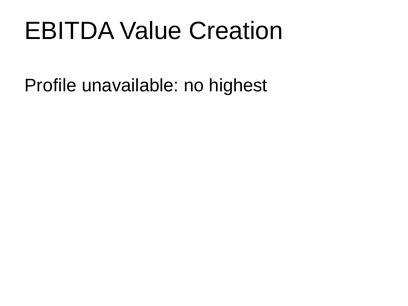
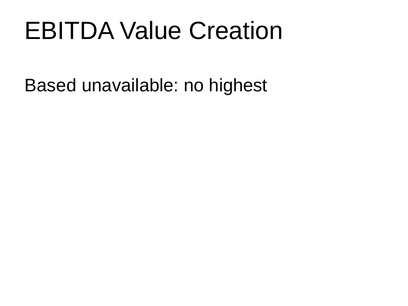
Profile: Profile -> Based (51, 86)
